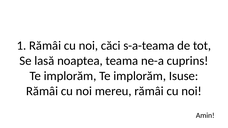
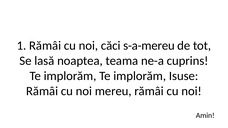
s-a-teama: s-a-teama -> s-a-mereu (149, 46)
